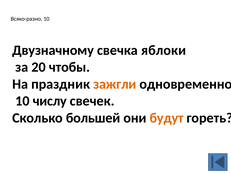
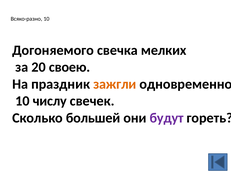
Двузначному: Двузначному -> Догоняемого (53, 50)
яблоки: яблоки -> мелких (164, 50)
чтобы: чтобы -> своею (70, 67)
будут colour: orange -> purple (167, 118)
